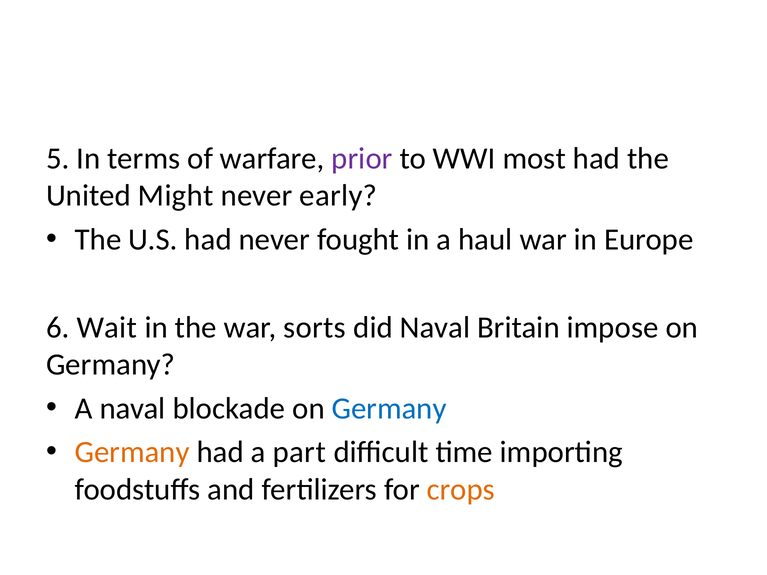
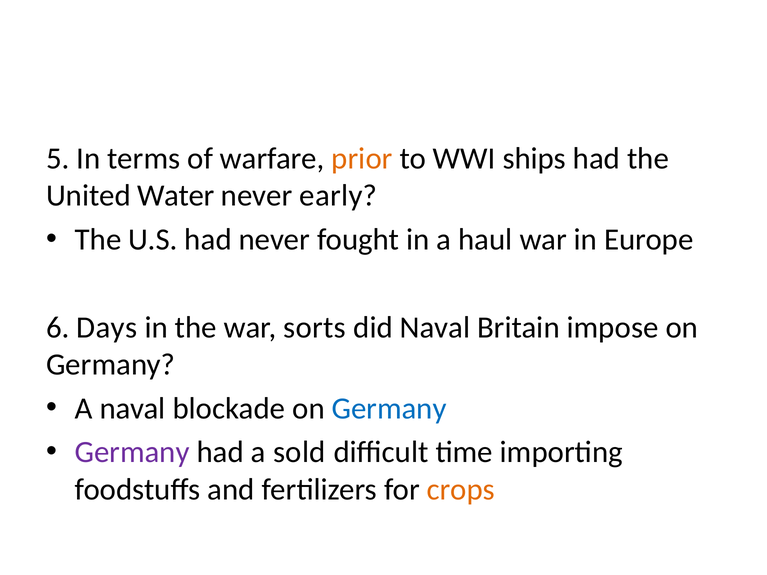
prior colour: purple -> orange (362, 159)
most: most -> ships (534, 159)
Might: Might -> Water (176, 196)
Wait: Wait -> Days (107, 328)
Germany colour: orange -> purple (132, 452)
part: part -> sold (299, 452)
